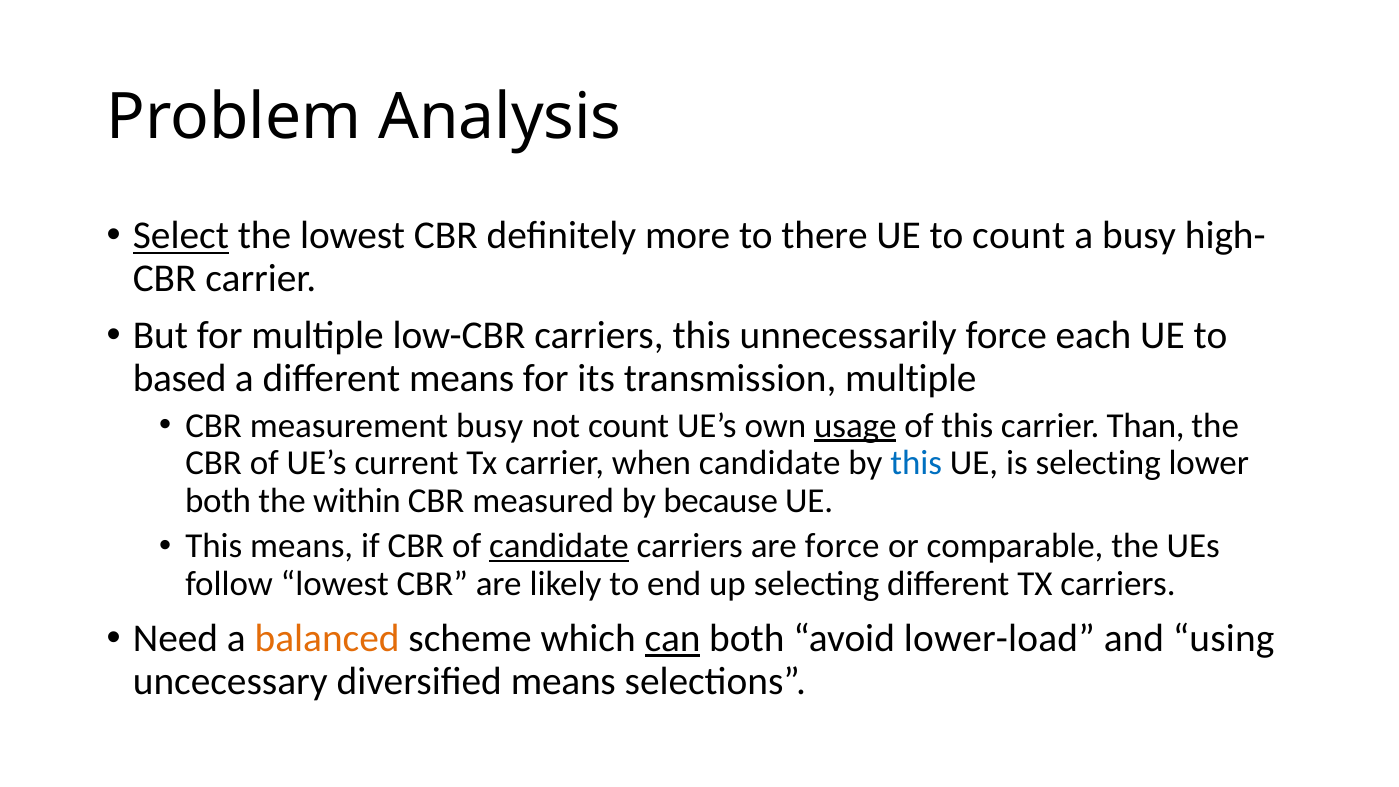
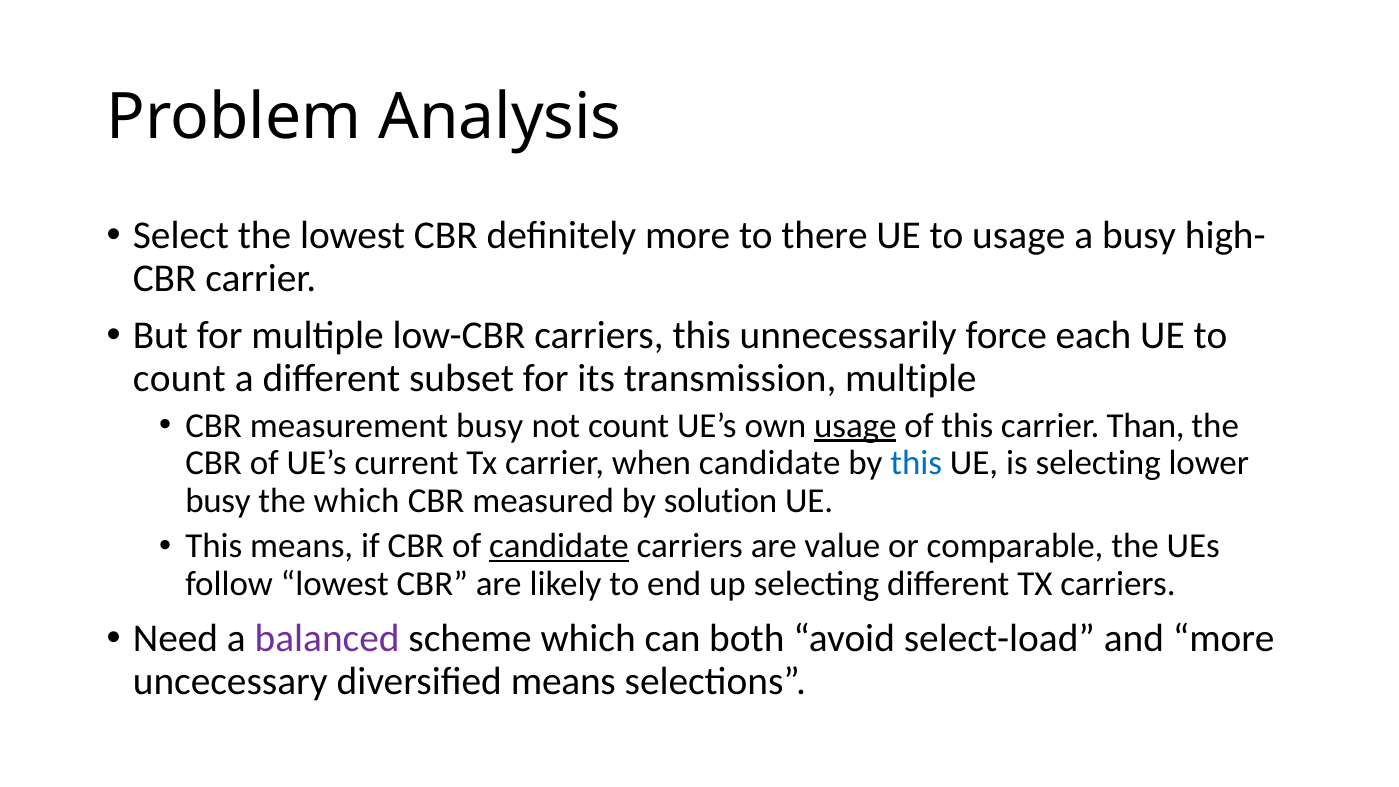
Select underline: present -> none (181, 236)
to count: count -> usage (1019, 236)
based: based -> count (179, 378)
different means: means -> subset (461, 378)
both: both -> busy (218, 501)
the within: within -> which (357, 501)
because: because -> solution (721, 501)
are force: force -> value (842, 546)
balanced colour: orange -> purple (327, 638)
can underline: present -> none (673, 638)
lower-load: lower-load -> select-load (999, 638)
and using: using -> more (1224, 638)
